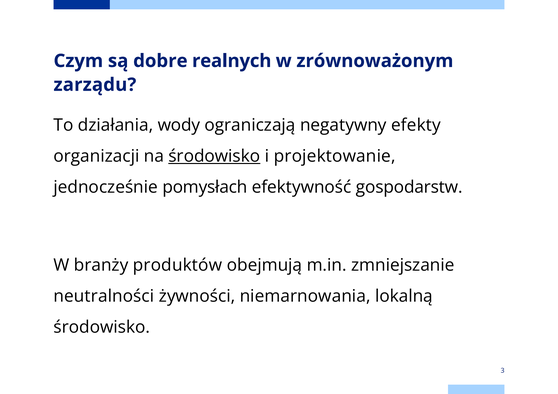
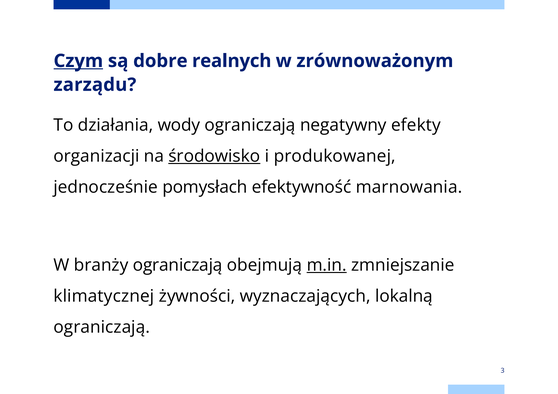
Czym underline: none -> present (78, 61)
projektowanie: projektowanie -> produkowanej (335, 156)
gospodarstw: gospodarstw -> marnowania (409, 187)
branży produktów: produktów -> ograniczają (178, 266)
m.in underline: none -> present (327, 266)
neutralności: neutralności -> klimatycznej (104, 297)
niemarnowania: niemarnowania -> wyznaczających (305, 297)
środowisko: środowisko -> ograniczają (102, 328)
